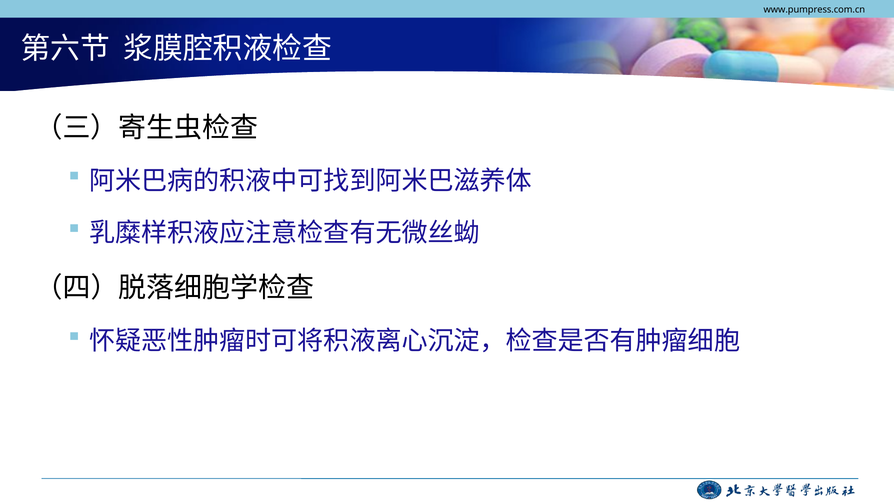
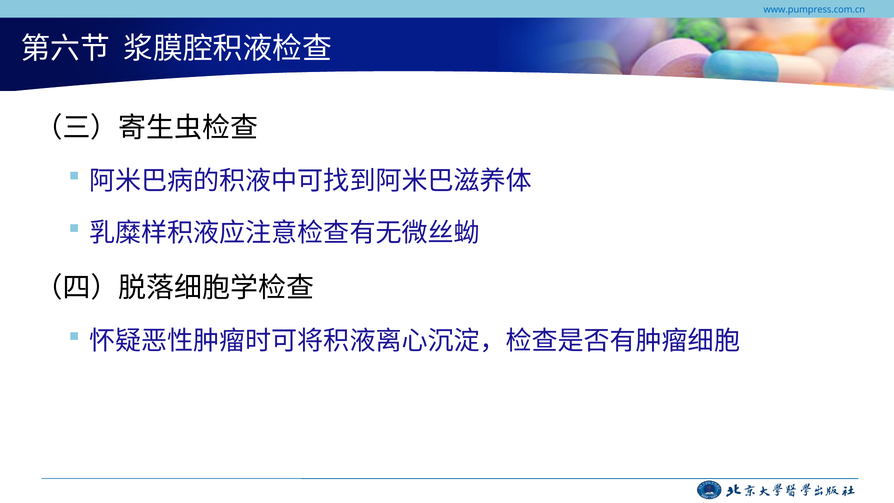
www.pumpress.com.cn colour: black -> blue (814, 10)
